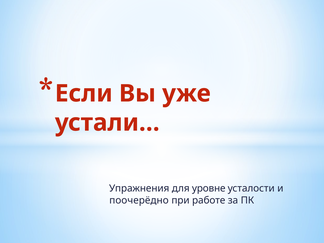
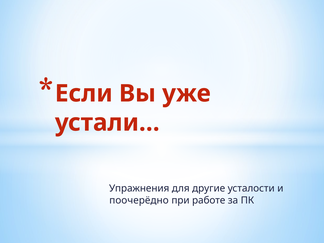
уровне: уровне -> другие (209, 188)
